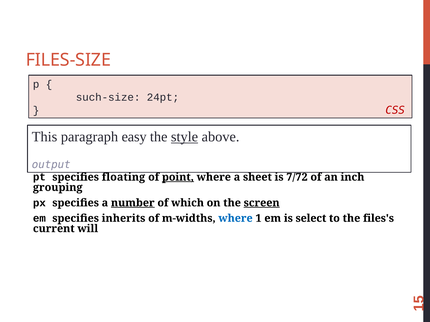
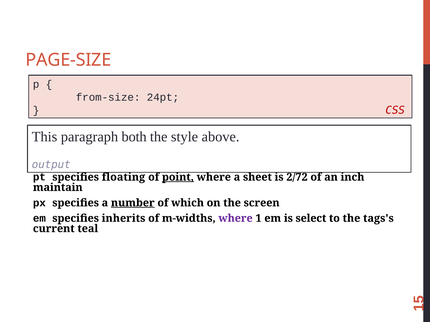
FILES-SIZE: FILES-SIZE -> PAGE-SIZE (68, 60)
such-size: such-size -> from-size (108, 97)
easy: easy -> both (134, 137)
style underline: present -> none (185, 137)
7/72: 7/72 -> 2/72 (297, 177)
grouping: grouping -> maintain (58, 188)
screen underline: present -> none (262, 203)
where colour: blue -> purple (236, 219)
files's: files's -> tags's (378, 219)
will: will -> teal (88, 229)
